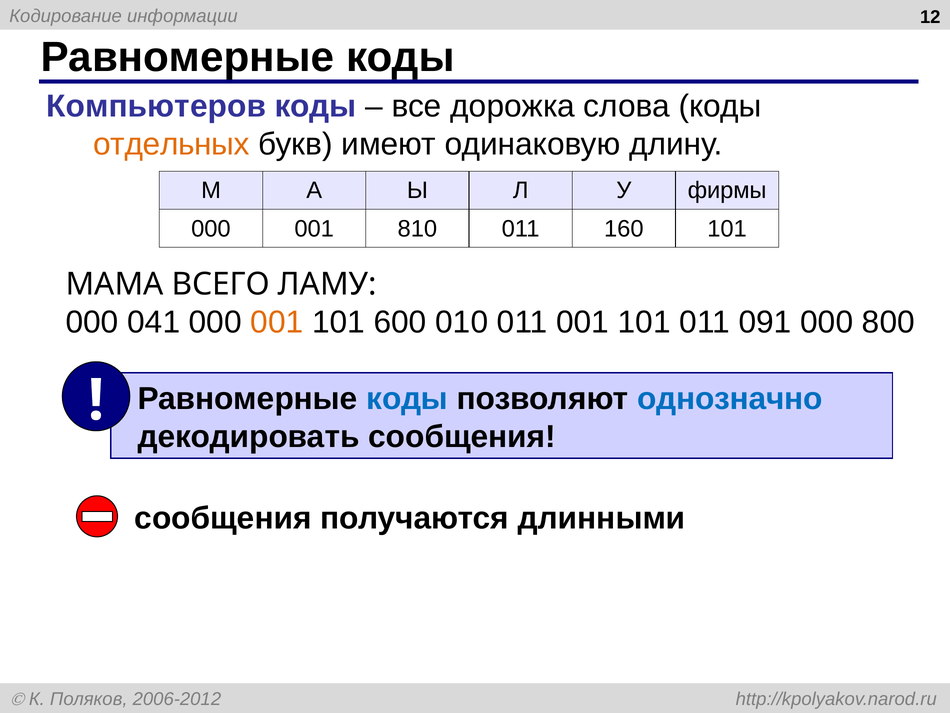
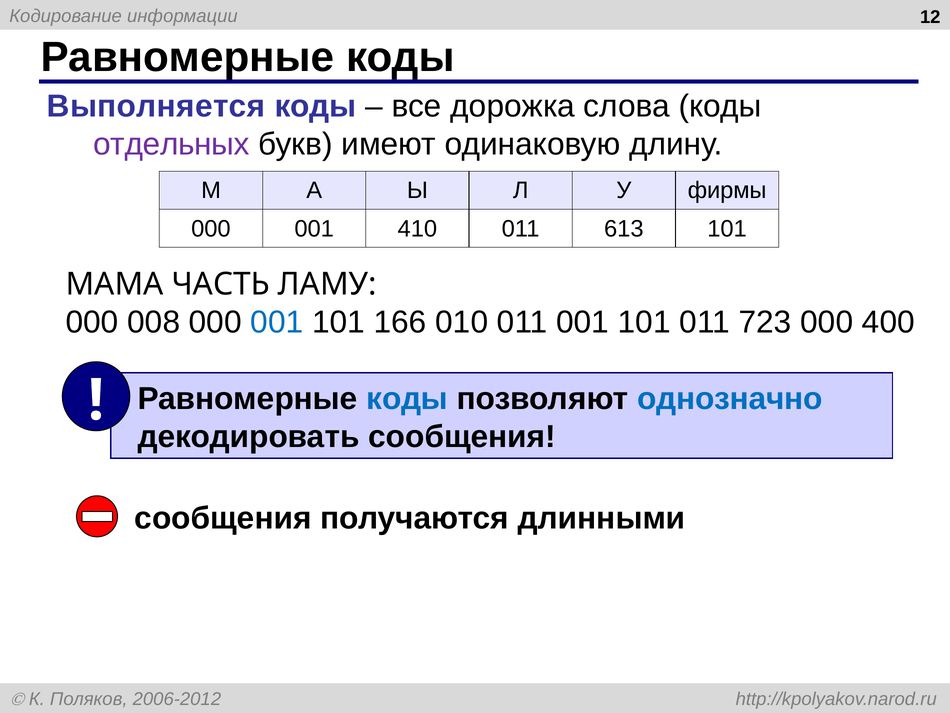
Компьютеров: Компьютеров -> Выполняется (156, 106)
отдельных colour: orange -> purple (171, 144)
810: 810 -> 410 (417, 229)
160: 160 -> 613 (624, 229)
ВСЕГО: ВСЕГО -> ЧАСТЬ (221, 284)
041: 041 -> 008 (154, 322)
001 colour: orange -> blue (277, 322)
600: 600 -> 166 (400, 322)
091: 091 -> 723 (765, 322)
800: 800 -> 400 (888, 322)
